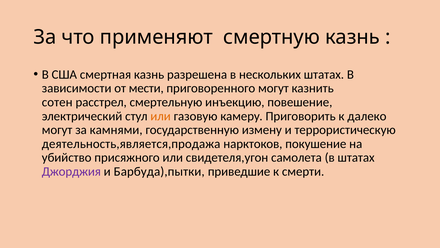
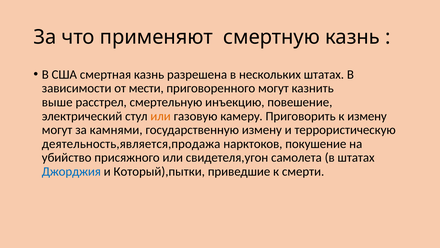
сотен: сотен -> выше (57, 102)
к далеко: далеко -> измену (367, 116)
Джорджия colour: purple -> blue (71, 171)
Барбуда),пытки: Барбуда),пытки -> Который),пытки (159, 171)
